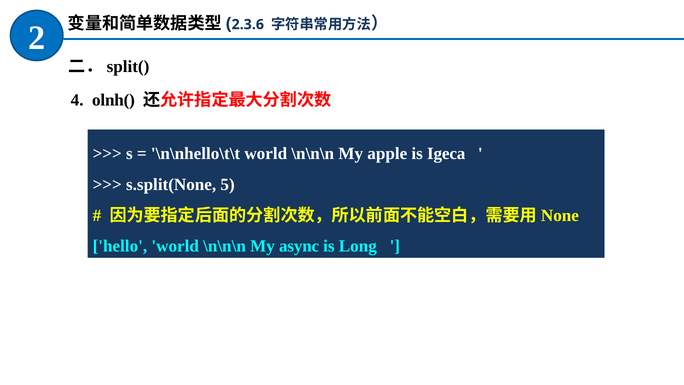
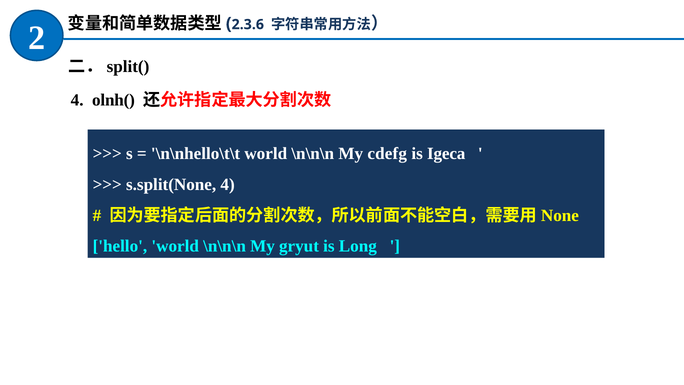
apple: apple -> cdefg (387, 154)
s.split(None 5: 5 -> 4 (228, 184)
async: async -> gryut (299, 246)
